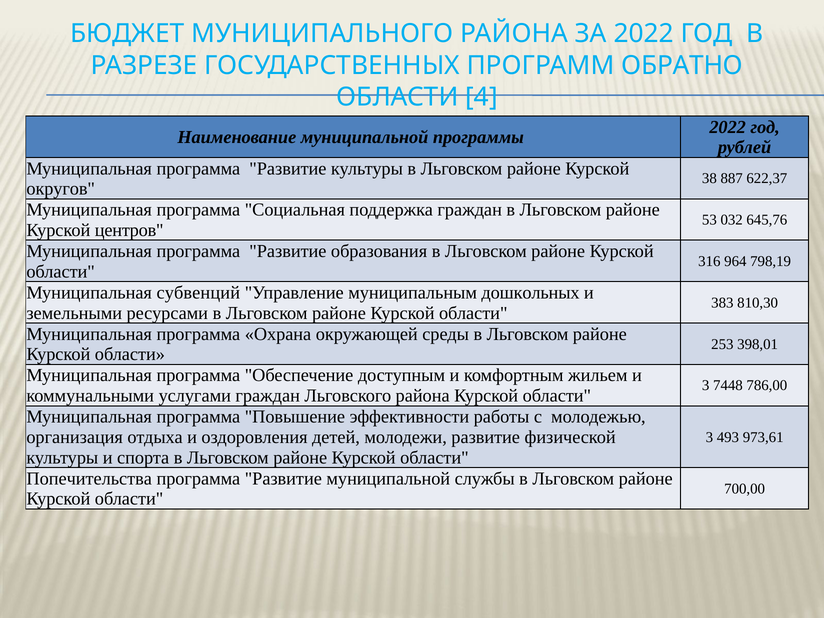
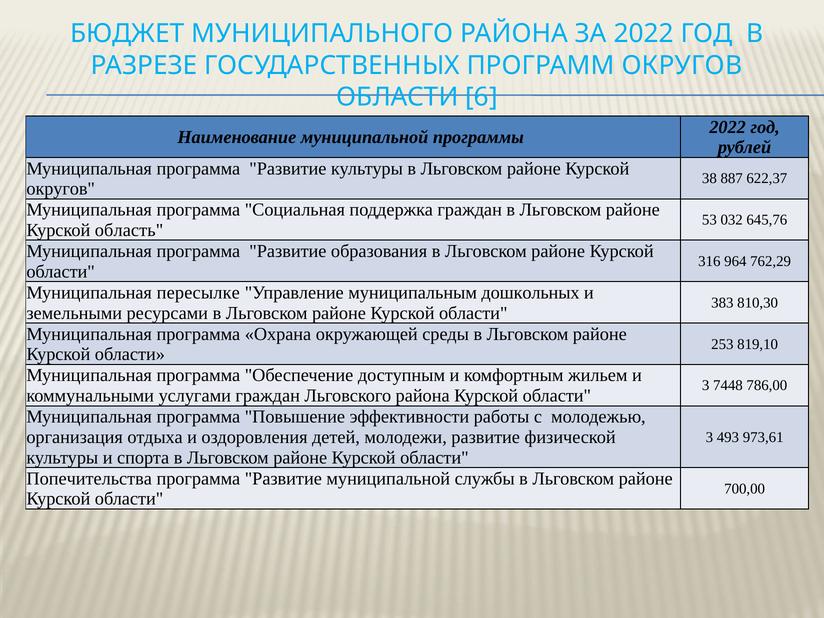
ПРОГРАММ ОБРАТНО: ОБРАТНО -> ОКРУГОВ (682, 65)
4: 4 -> 6 (481, 97)
центров: центров -> область (129, 230)
798,19: 798,19 -> 762,29 (771, 261)
субвенций: субвенций -> пересылке (198, 293)
398,01: 398,01 -> 819,10 (758, 344)
